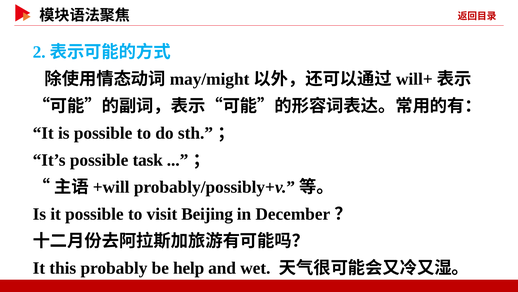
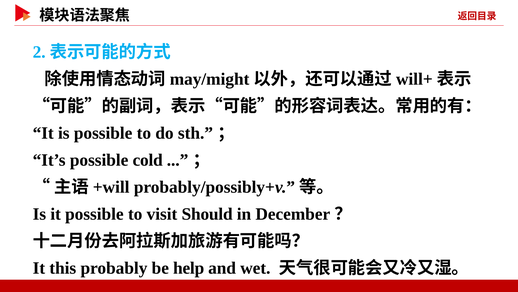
task: task -> cold (148, 160)
Beijing: Beijing -> Should (207, 214)
